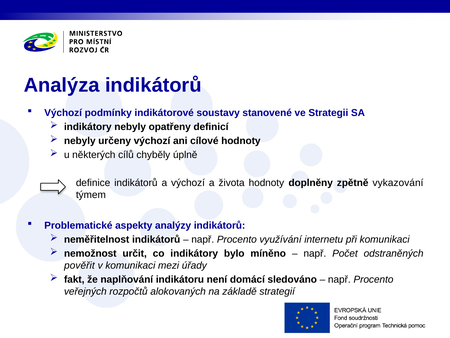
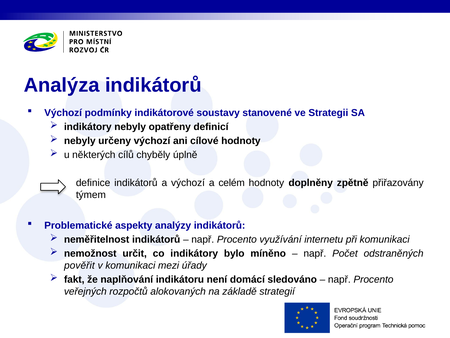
života: života -> celém (232, 183)
vykazování: vykazování -> přiřazovány (398, 183)
